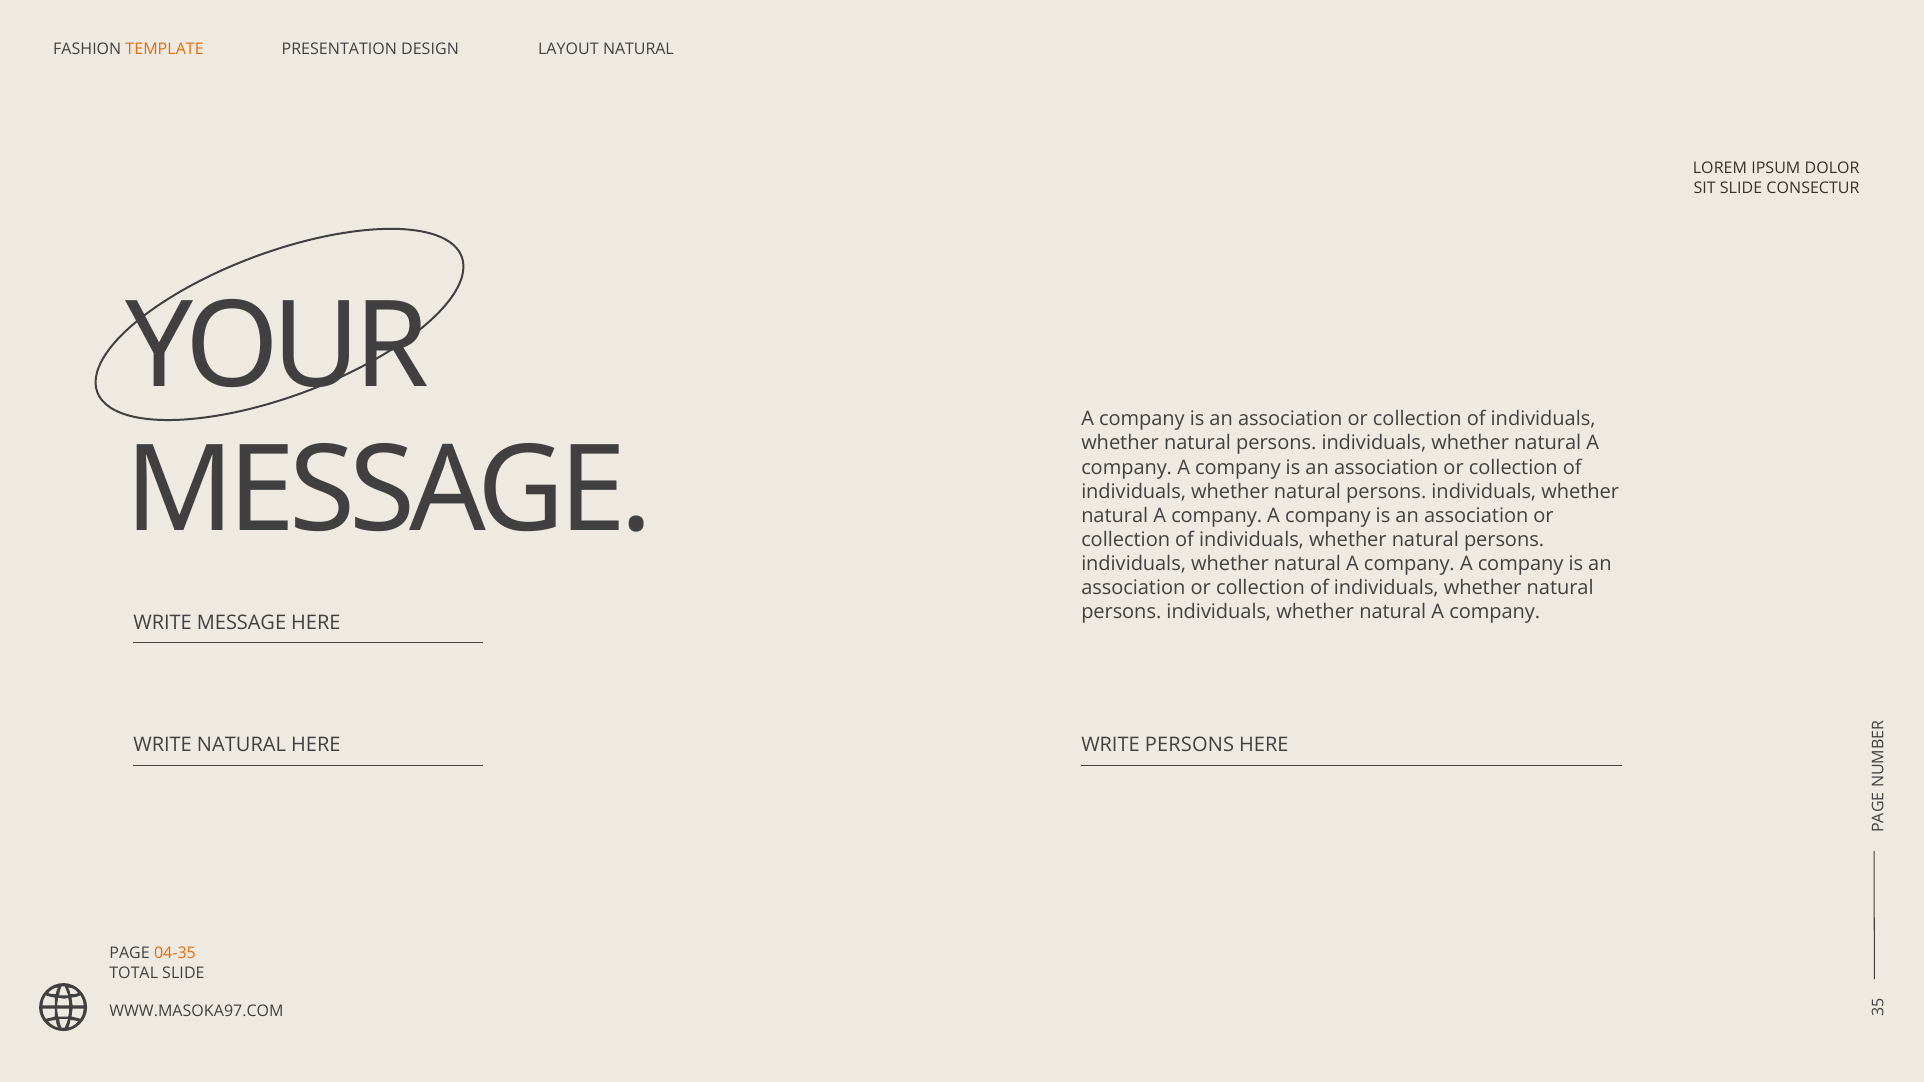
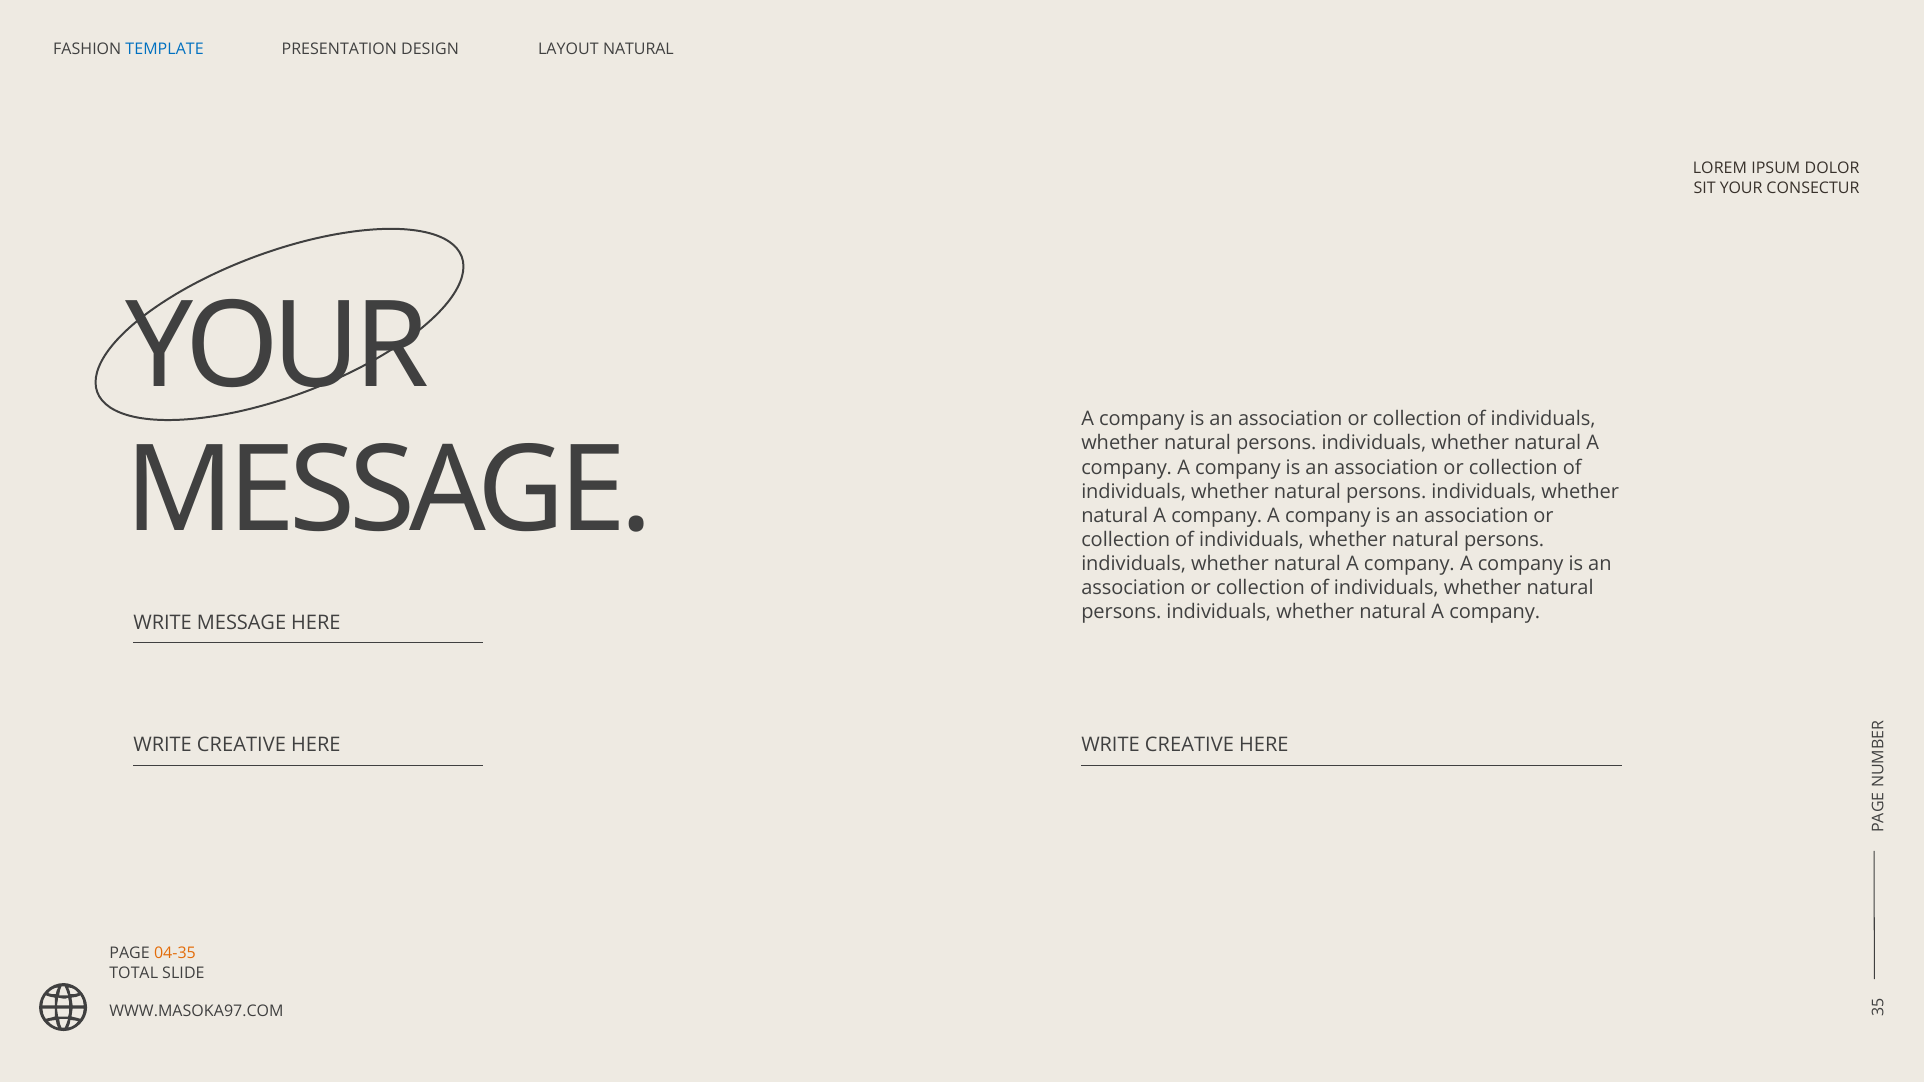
TEMPLATE colour: orange -> blue (165, 49)
SIT SLIDE: SLIDE -> YOUR (1741, 188)
NATURAL: NATURAL -> CREATIVE (242, 745)
PERSONS: PERSONS -> CREATIVE (1189, 745)
